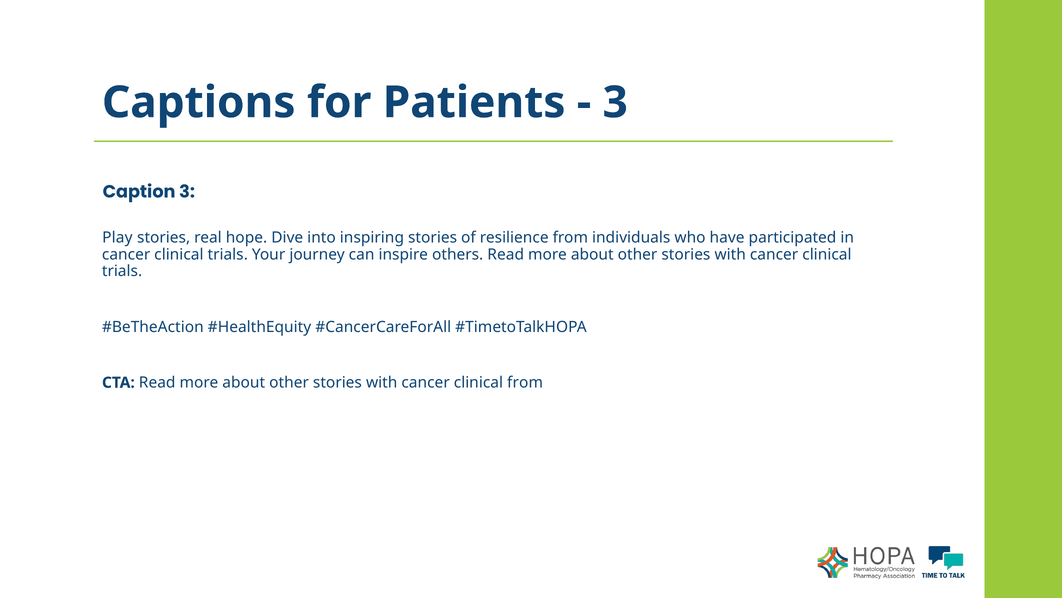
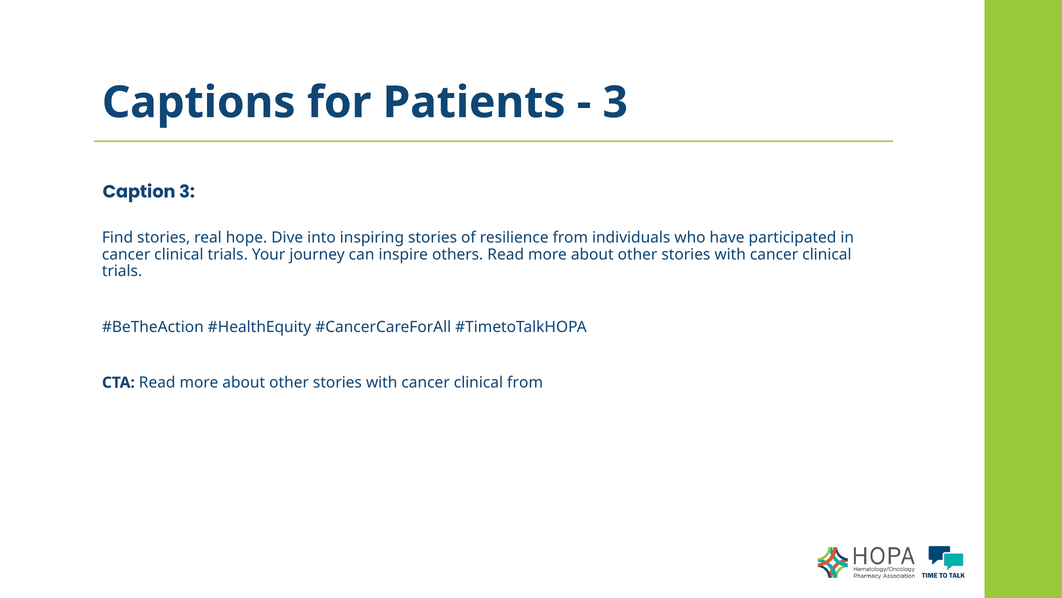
Play: Play -> Find (117, 238)
